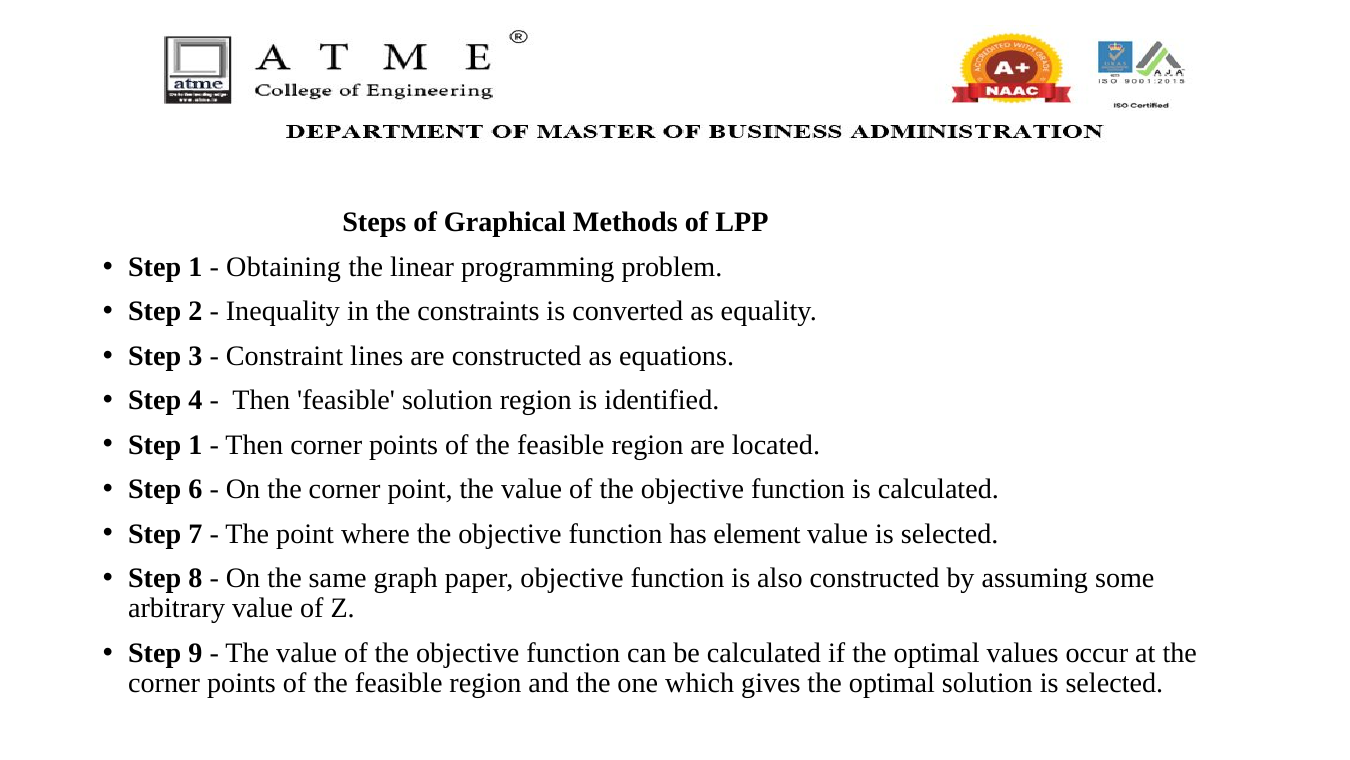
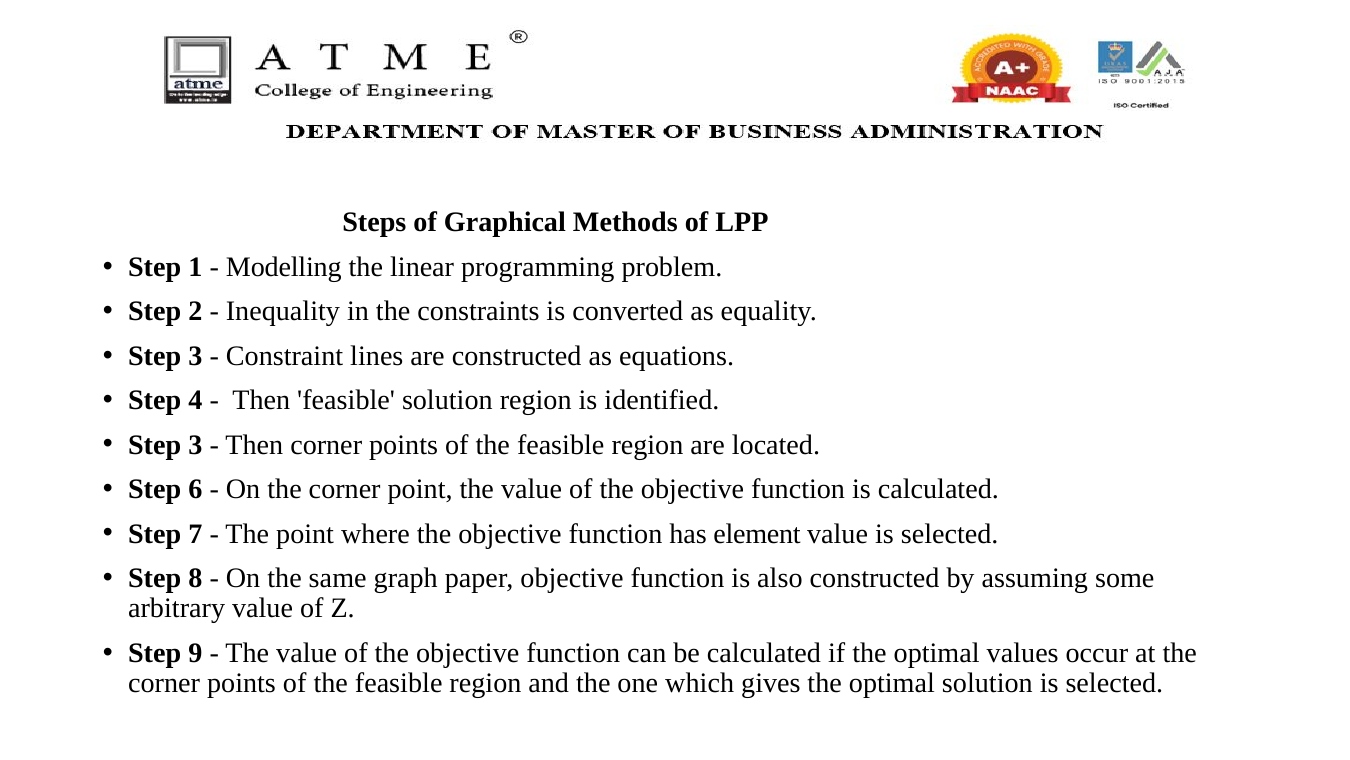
Obtaining: Obtaining -> Modelling (284, 267)
1: 1 -> 3 (195, 444)
